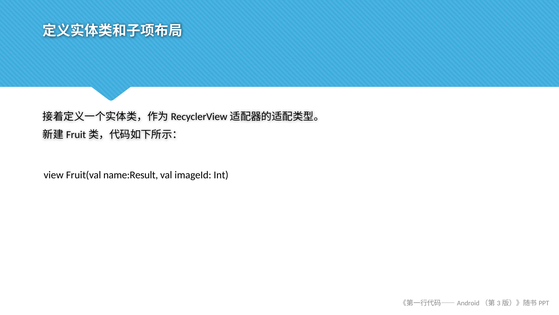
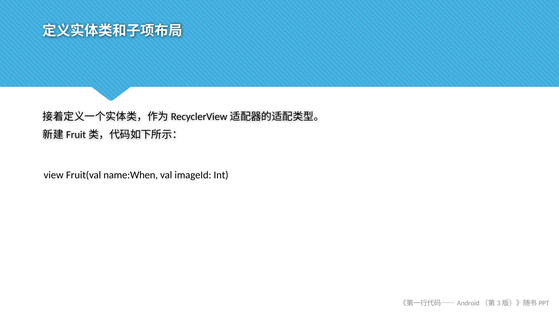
name:Result: name:Result -> name:When (131, 175)
